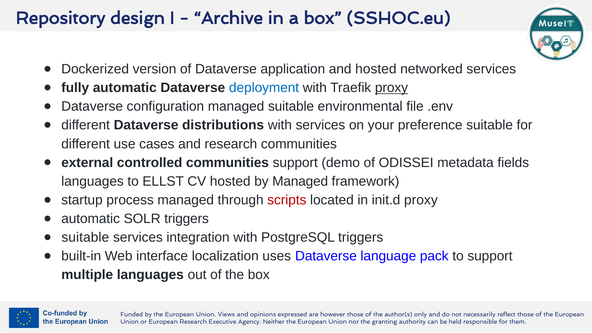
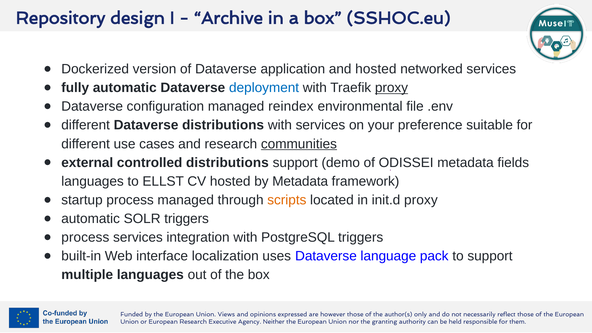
managed suitable: suitable -> reindex (291, 106)
communities underline: none -> present (299, 144)
controlled communities: communities -> distributions (227, 163)
by Managed: Managed -> Metadata (300, 181)
scripts colour: red -> orange (287, 200)
suitable: suitable -> process (85, 237)
